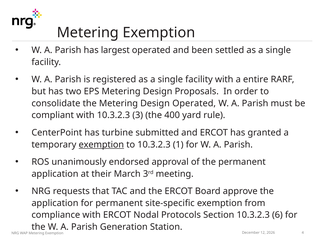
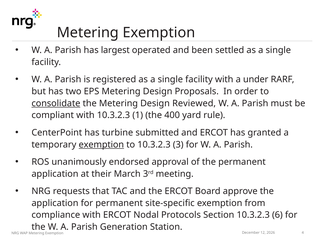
entire: entire -> under (256, 79)
consolidate underline: none -> present (56, 103)
Design Operated: Operated -> Reviewed (194, 103)
3: 3 -> 1 (138, 115)
1: 1 -> 3 (178, 144)
